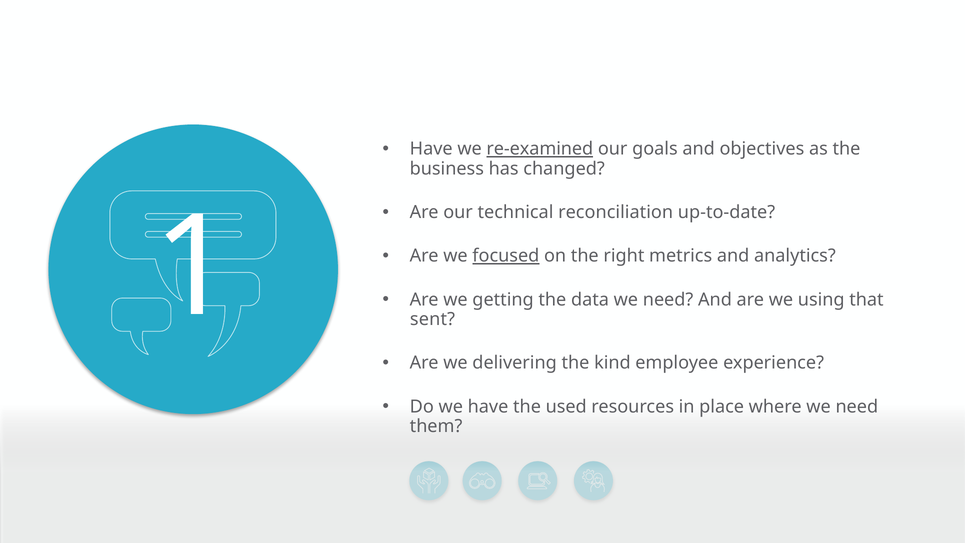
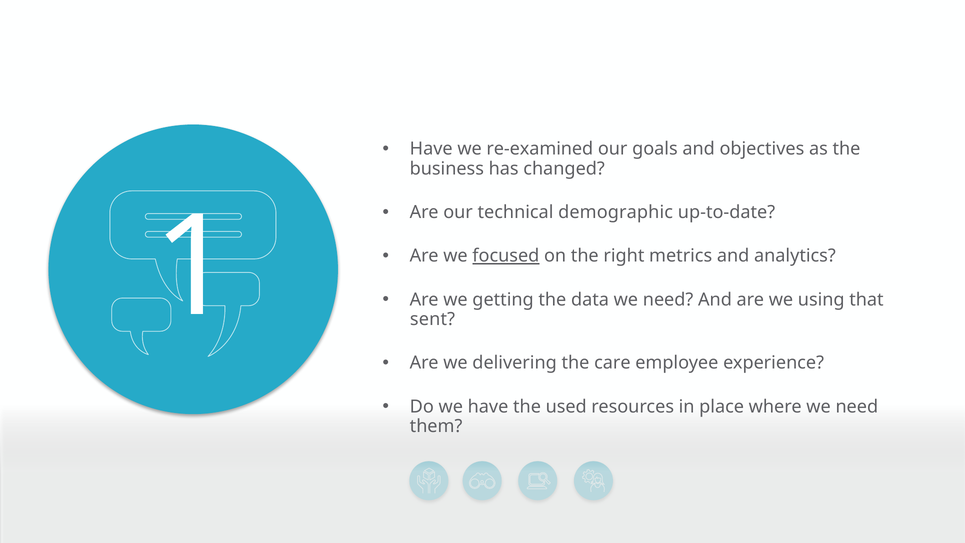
re-examined underline: present -> none (540, 149)
reconciliation: reconciliation -> demographic (616, 212)
kind: kind -> care (612, 363)
